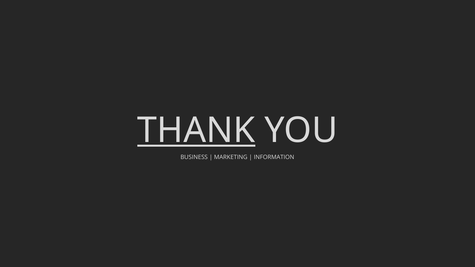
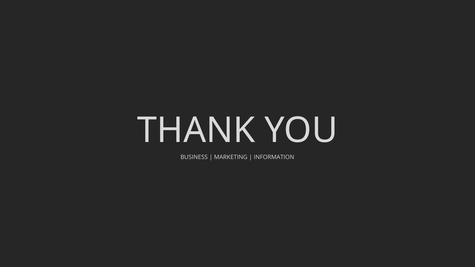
THANK underline: present -> none (196, 130)
